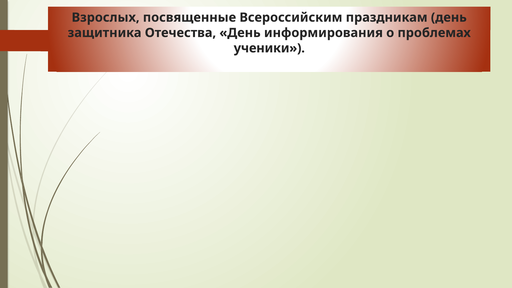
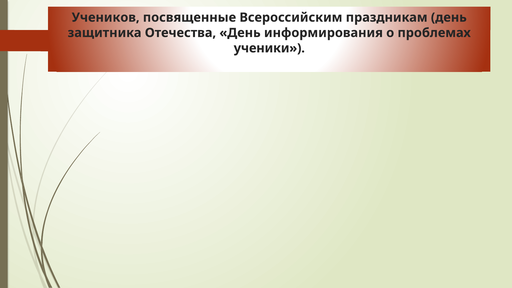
Взрослых: Взрослых -> Учеников (106, 17)
